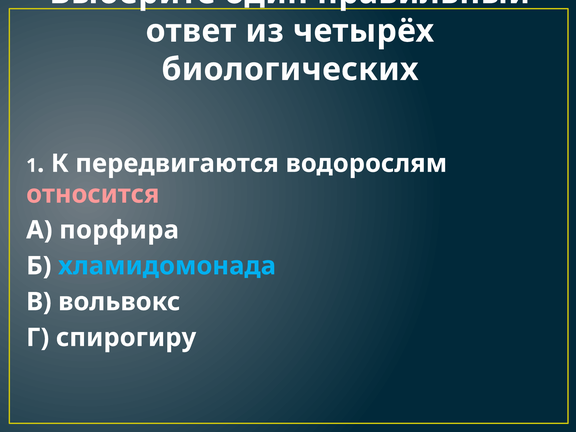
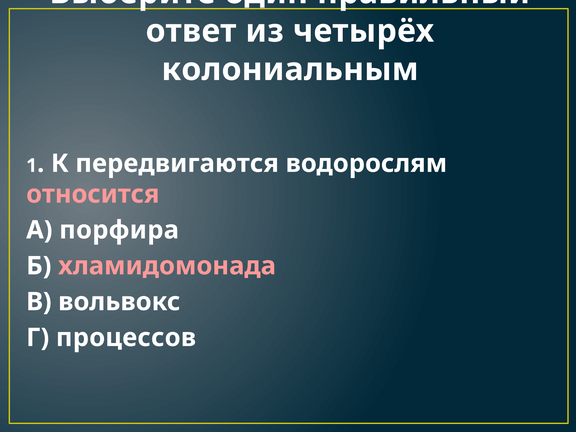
биологических: биологических -> колониальным (290, 69)
хламидомонада colour: light blue -> pink (167, 266)
спирогиру: спирогиру -> процессов (126, 338)
